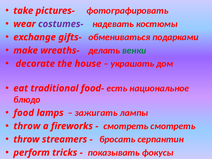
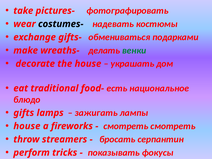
costumes- colour: purple -> black (61, 24)
food: food -> gifts (24, 113)
throw: throw -> house (27, 126)
